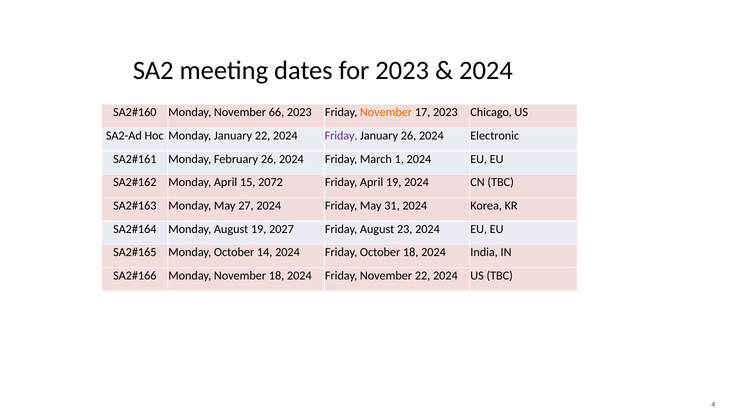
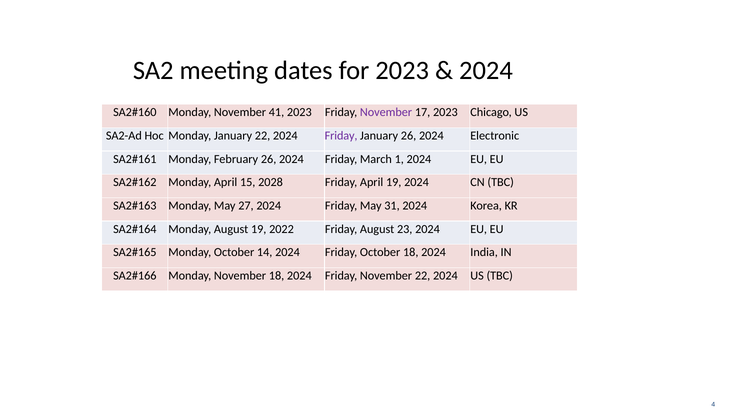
66: 66 -> 41 (277, 112)
November colour: orange -> purple (386, 112)
2072: 2072 -> 2028 (271, 182)
2027: 2027 -> 2022 (281, 229)
